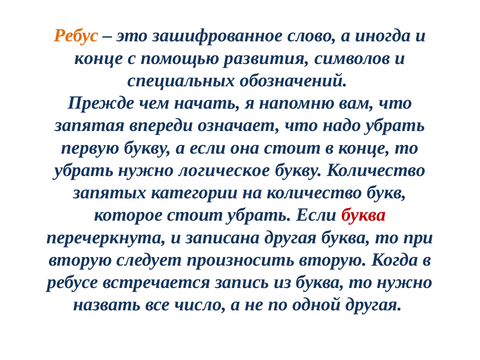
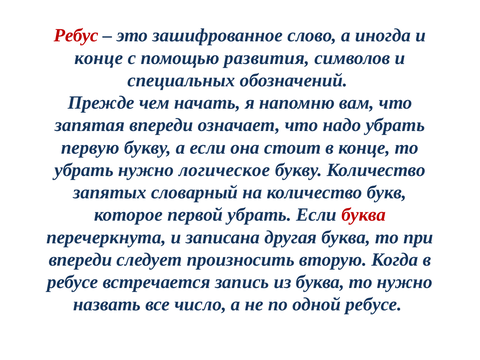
Ребус colour: orange -> red (76, 35)
категории: категории -> словарный (194, 192)
которое стоит: стоит -> первой (195, 215)
вторую: вторую -> впереди (80, 260)
одной другая: другая -> ребусе (374, 304)
